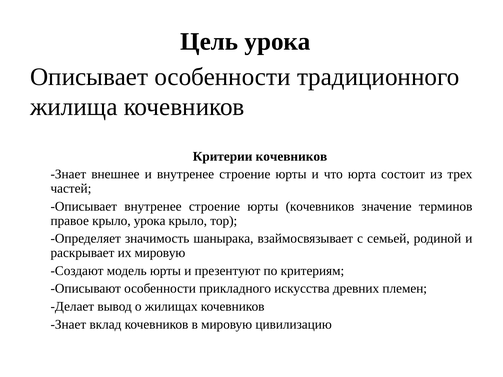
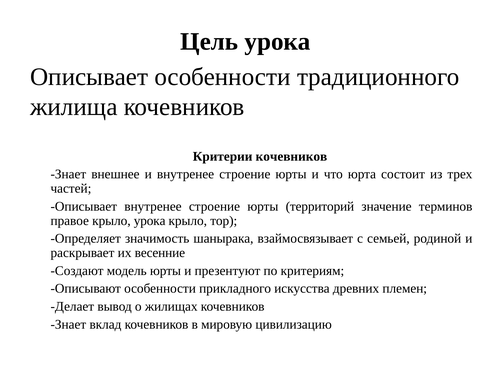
юрты кочевников: кочевников -> территорий (320, 207)
их мировую: мировую -> весенние (160, 253)
